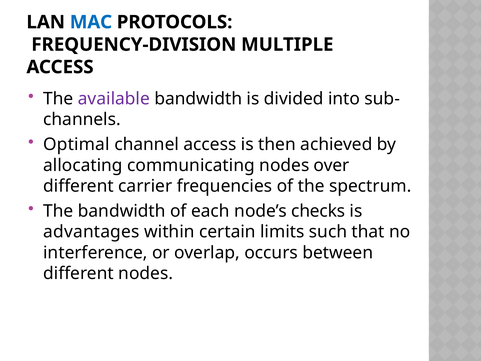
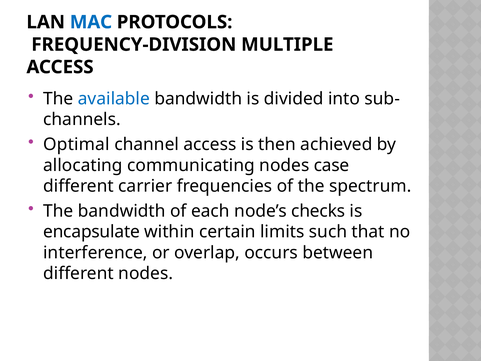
available colour: purple -> blue (114, 99)
over: over -> case (332, 165)
advantages: advantages -> encapsulate (92, 232)
